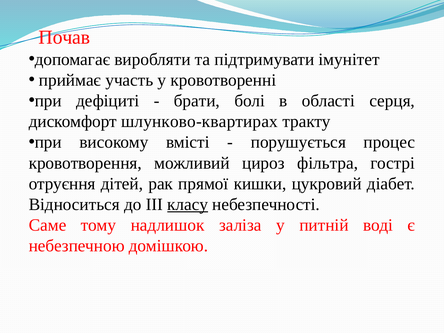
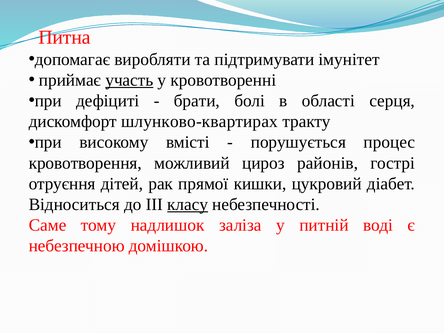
Почав: Почав -> Питна (64, 37)
участь underline: none -> present (129, 80)
фільтра: фільтра -> районів (328, 163)
